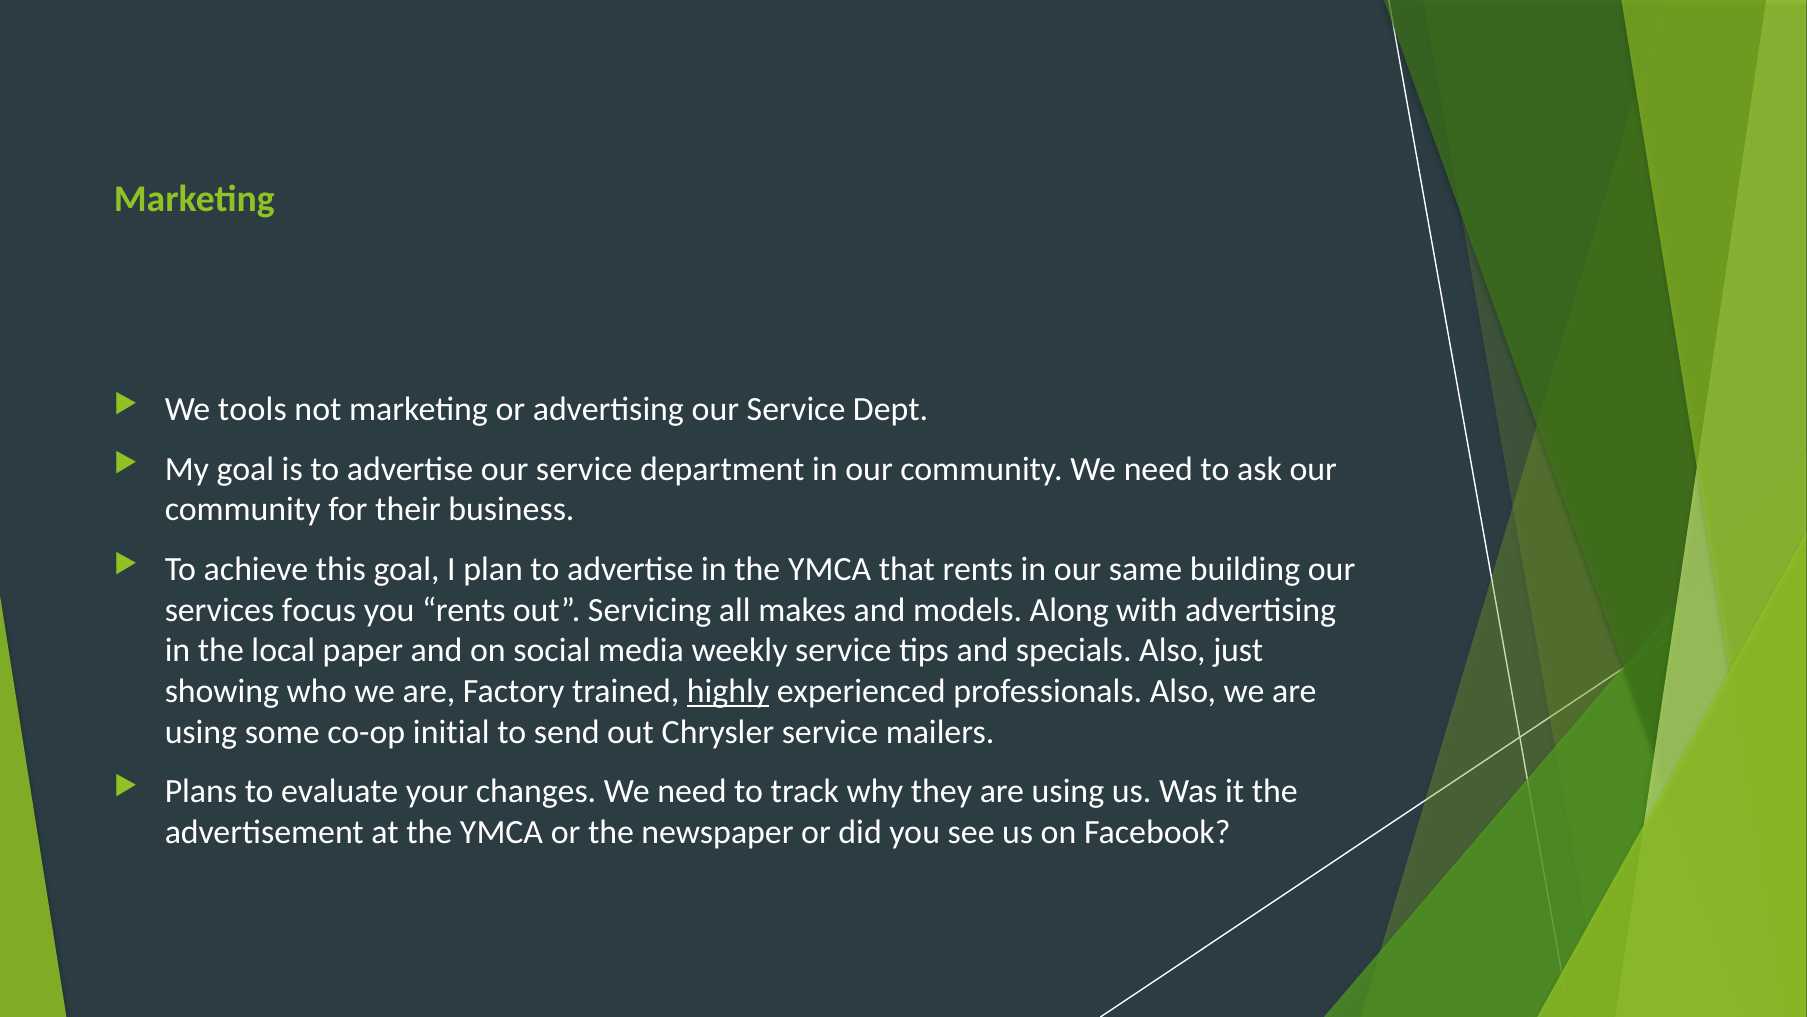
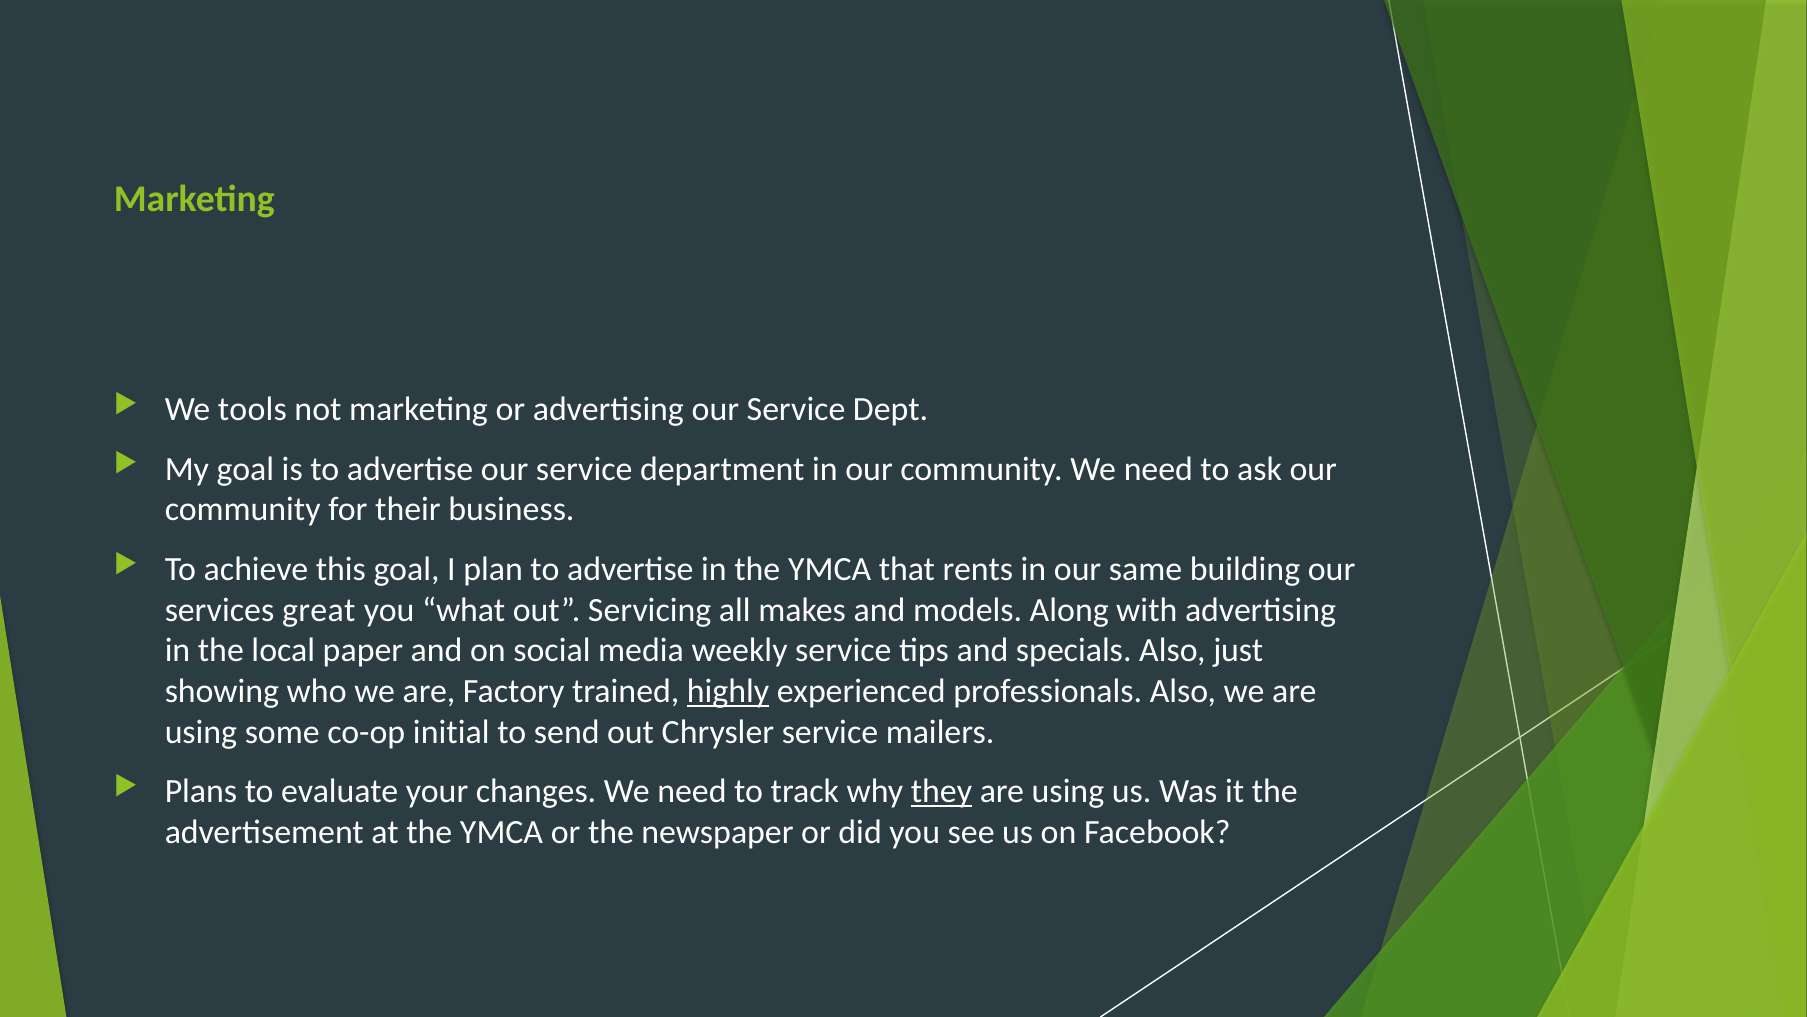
focus: focus -> great (319, 610)
you rents: rents -> what (464, 610)
they underline: none -> present (942, 791)
